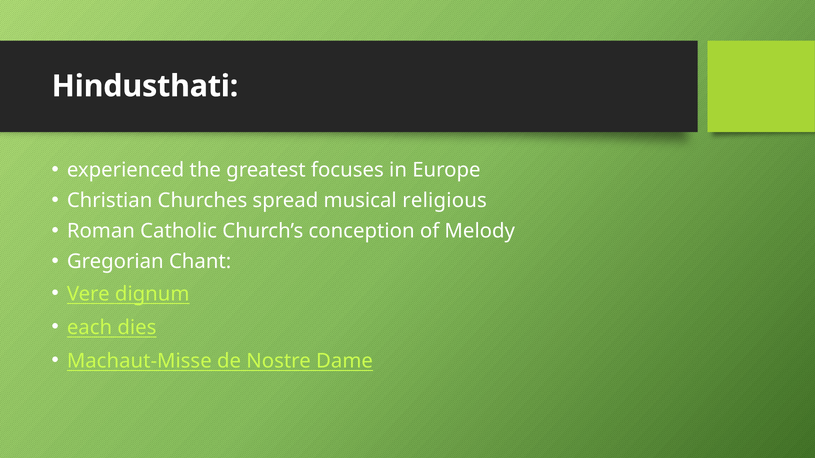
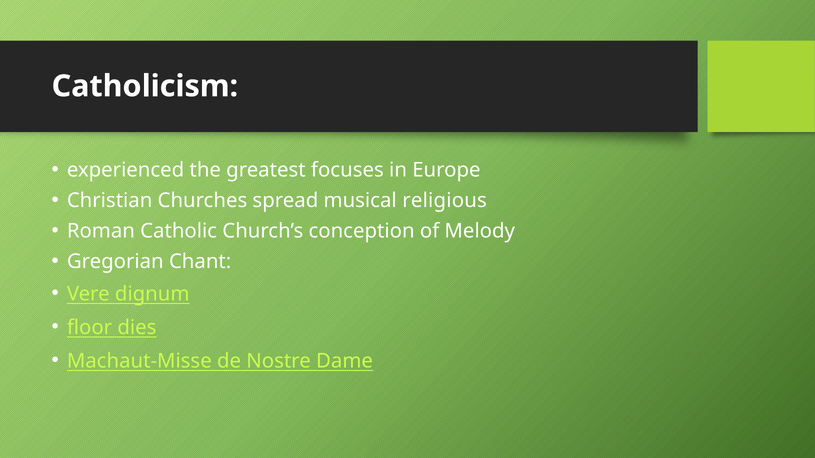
Hindusthati: Hindusthati -> Catholicism (145, 86)
each: each -> floor (90, 328)
